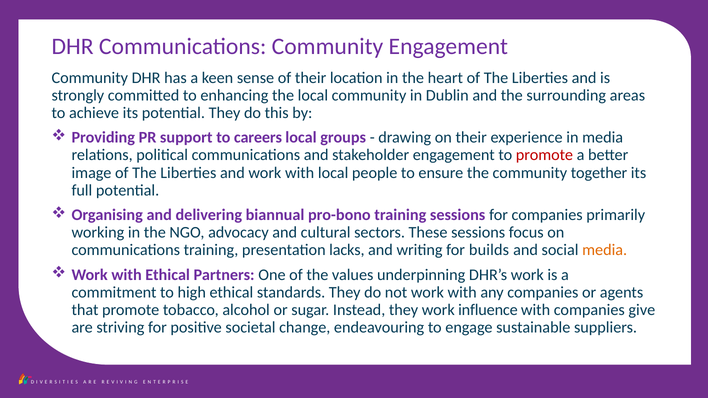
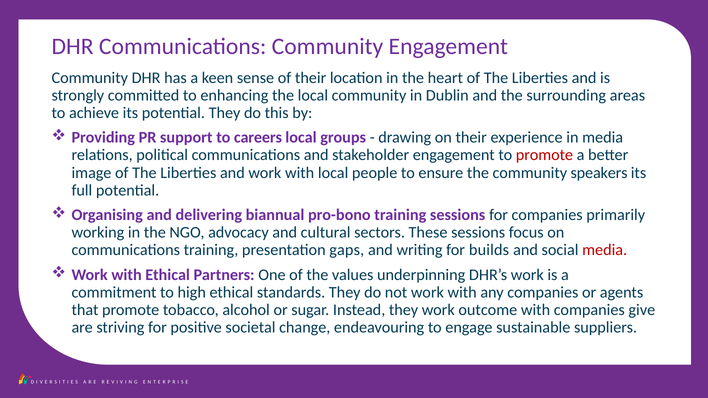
together: together -> speakers (599, 173)
lacks: lacks -> gaps (347, 250)
media colour: orange -> red (605, 250)
influence: influence -> outcome (488, 310)
